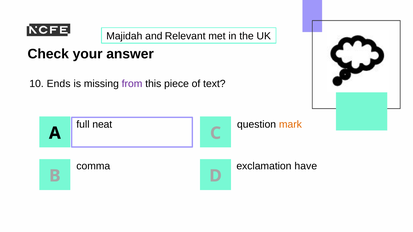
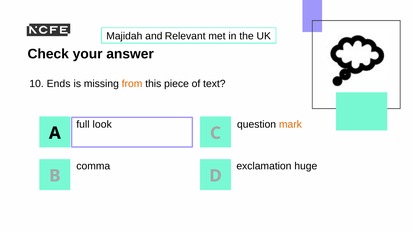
from colour: purple -> orange (132, 84)
neat: neat -> look (102, 124)
have: have -> huge (306, 166)
